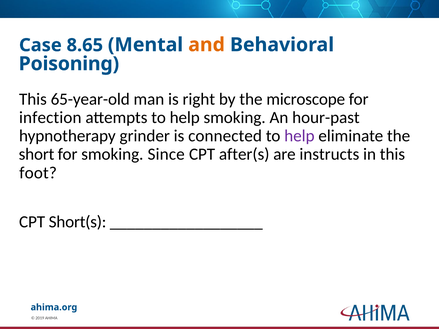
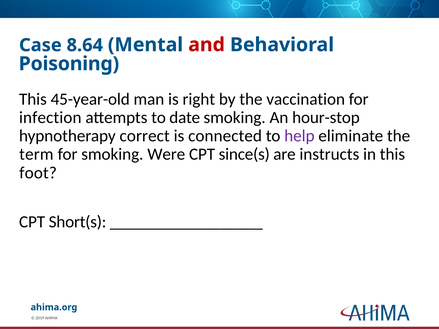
8.65: 8.65 -> 8.64 (85, 45)
and colour: orange -> red (207, 45)
65-year-old: 65-year-old -> 45-year-old (90, 99)
microscope: microscope -> vaccination (306, 99)
attempts to help: help -> date (185, 118)
hour-past: hour-past -> hour-stop (326, 118)
grinder: grinder -> correct (145, 136)
short: short -> term (36, 154)
Since: Since -> Were (166, 154)
after(s: after(s -> since(s (244, 154)
